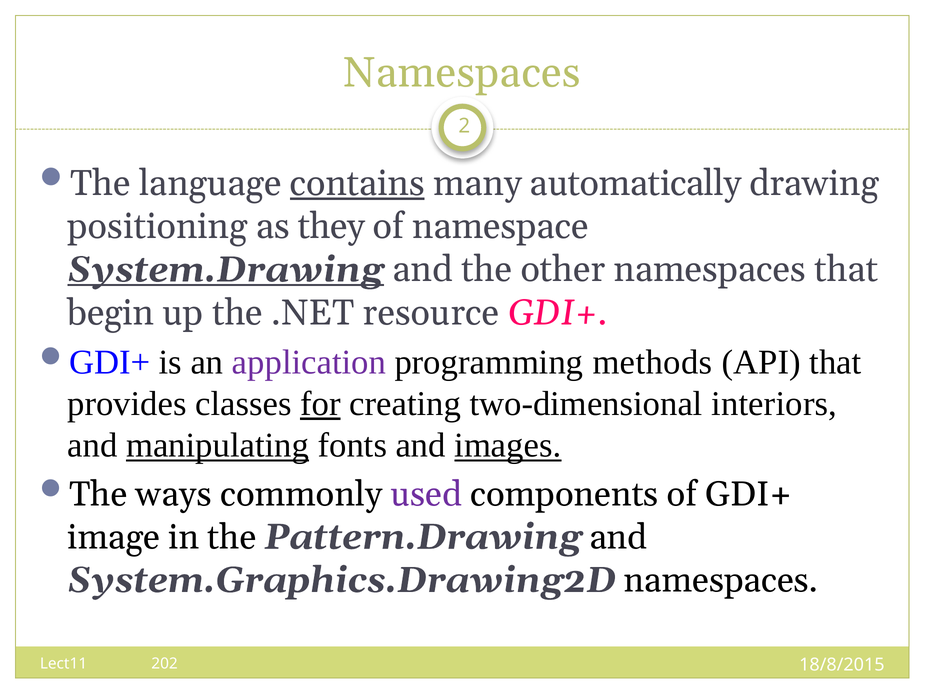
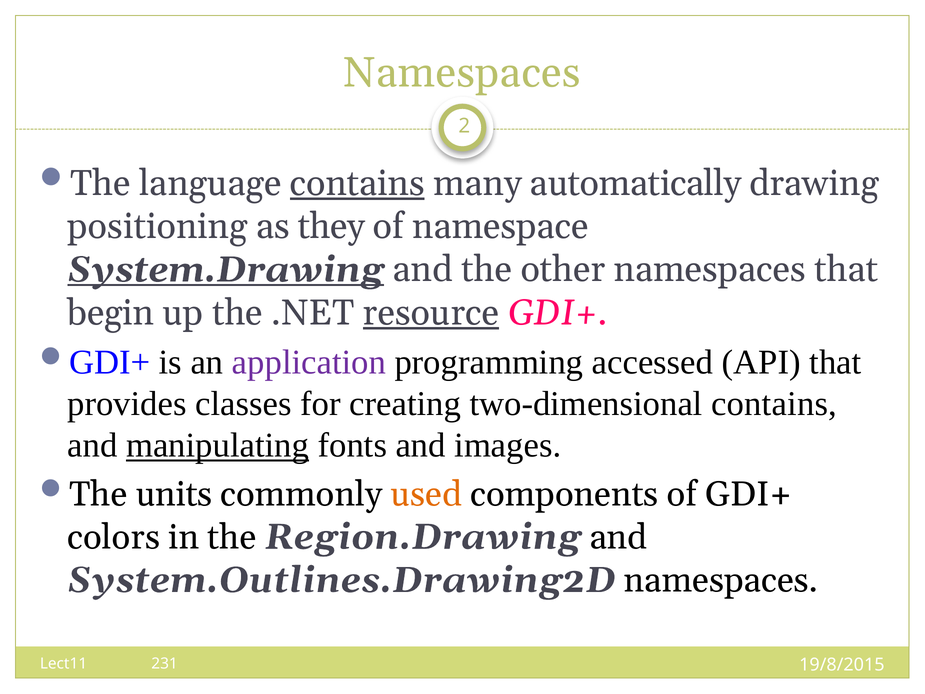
resource underline: none -> present (431, 313)
methods: methods -> accessed (653, 362)
for underline: present -> none (320, 404)
two-dimensional interiors: interiors -> contains (774, 404)
images underline: present -> none (508, 445)
ways: ways -> units (174, 494)
used colour: purple -> orange (426, 494)
image: image -> colors (114, 537)
Pattern.Drawing: Pattern.Drawing -> Region.Drawing (423, 537)
System.Graphics.Drawing2D: System.Graphics.Drawing2D -> System.Outlines.Drawing2D (341, 580)
202: 202 -> 231 (165, 663)
18/8/2015: 18/8/2015 -> 19/8/2015 (842, 665)
